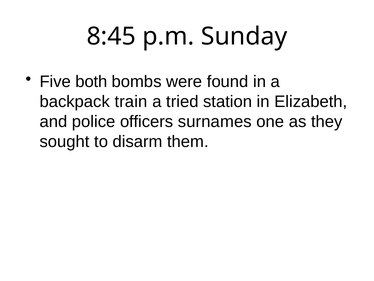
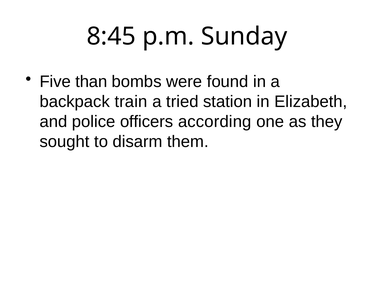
both: both -> than (91, 82)
surnames: surnames -> according (215, 121)
